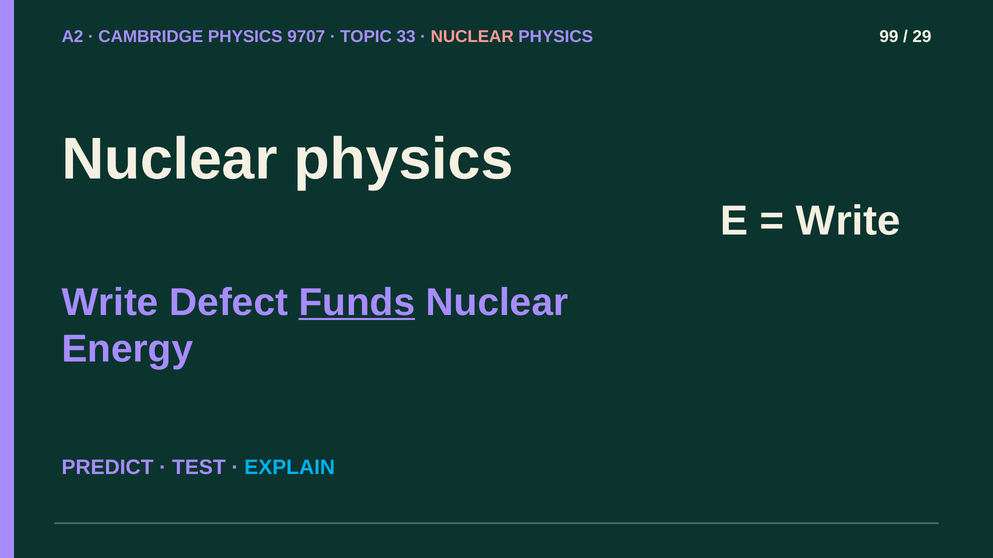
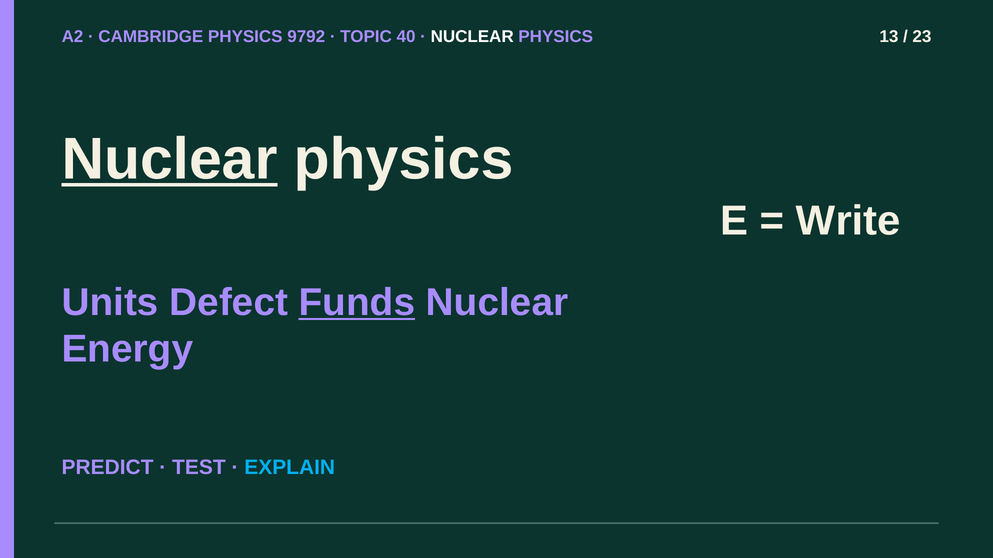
9707: 9707 -> 9792 (306, 37)
33: 33 -> 40 (406, 37)
NUCLEAR colour: pink -> white (472, 37)
99: 99 -> 13 (889, 37)
29: 29 -> 23 (922, 37)
Nuclear underline: none -> present (170, 160)
Write: Write -> Units (110, 303)
